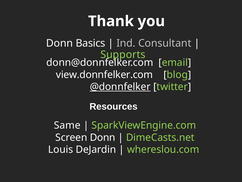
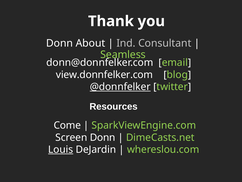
Basics: Basics -> About (90, 43)
Supports: Supports -> Seamless (123, 54)
Same: Same -> Come (67, 125)
Louis underline: none -> present (61, 149)
